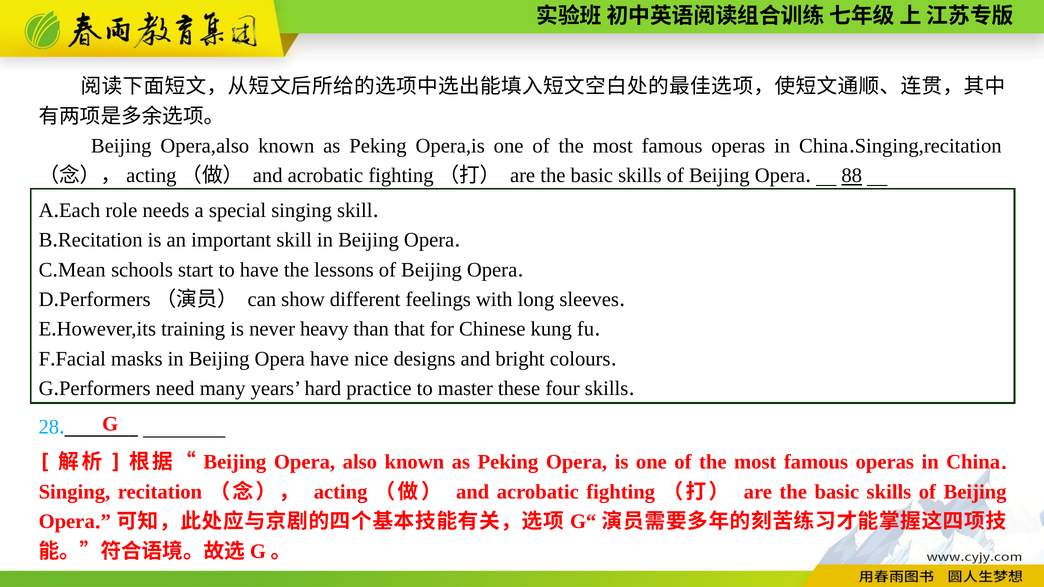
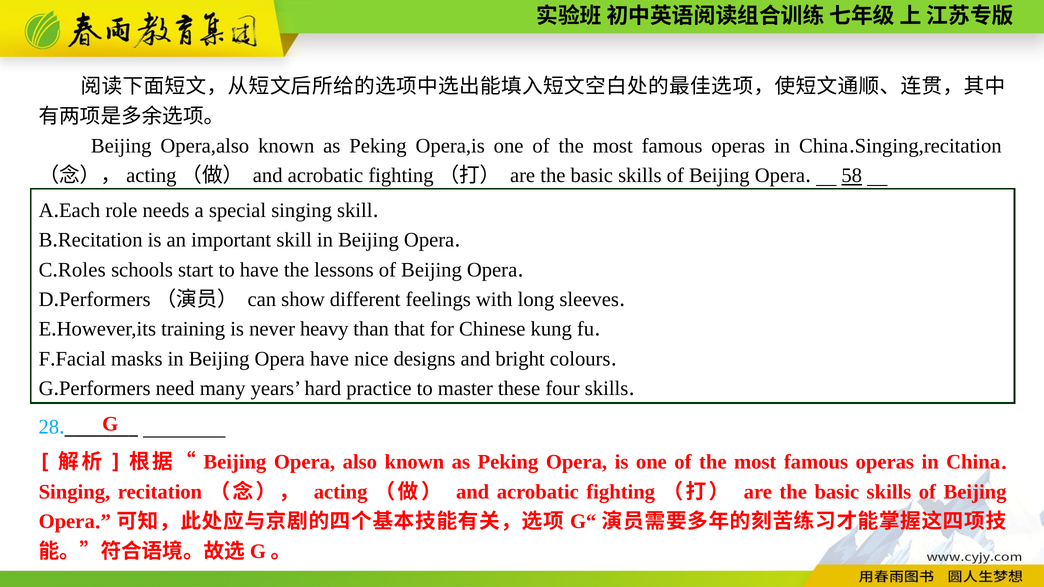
88: 88 -> 58 (852, 176)
Mean: Mean -> Roles (82, 270)
